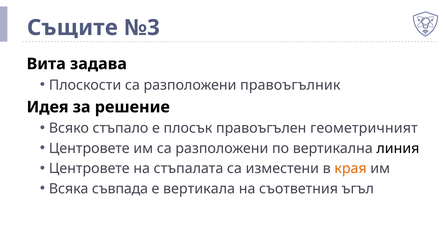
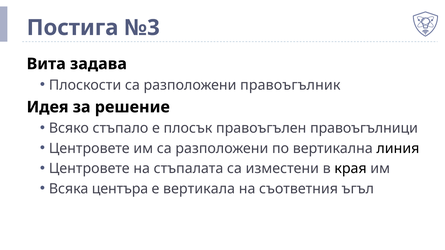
Същите: Същите -> Постига (73, 28)
геометричният: геометричният -> правоъгълници (364, 128)
края colour: orange -> black (351, 169)
съвпада: съвпада -> центъра (120, 189)
